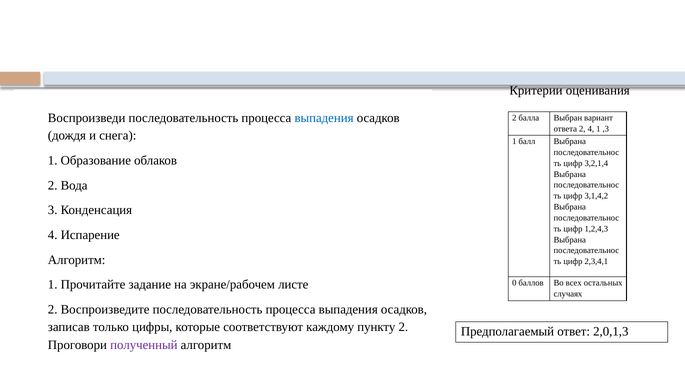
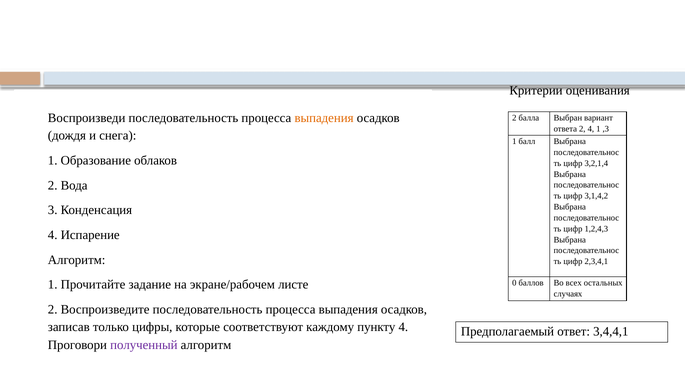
выпадения colour: blue -> orange (324, 118)
пункту 2: 2 -> 4 (403, 328)
2,0,1,3: 2,0,1,3 -> 3,4,4,1 (611, 332)
